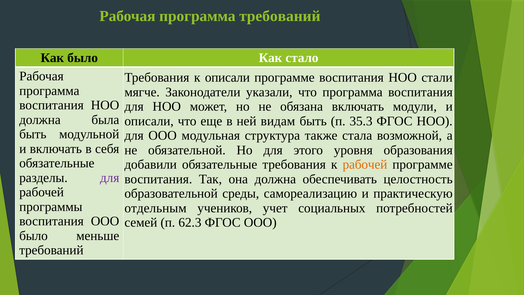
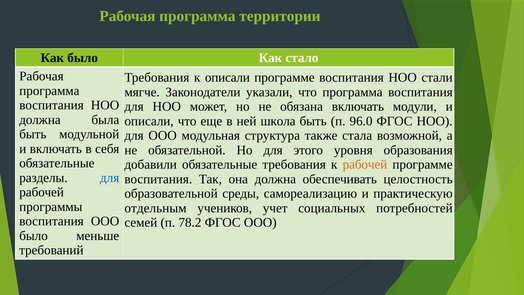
программа требований: требований -> территории (280, 16)
видам: видам -> школа (278, 121)
35.3: 35.3 -> 96.0 (361, 121)
для colour: purple -> blue (110, 178)
62.3: 62.3 -> 78.2 (190, 222)
